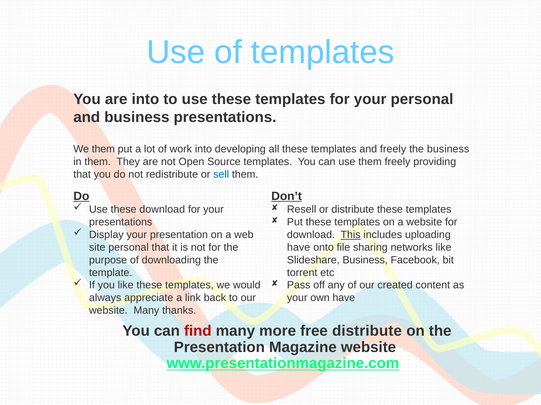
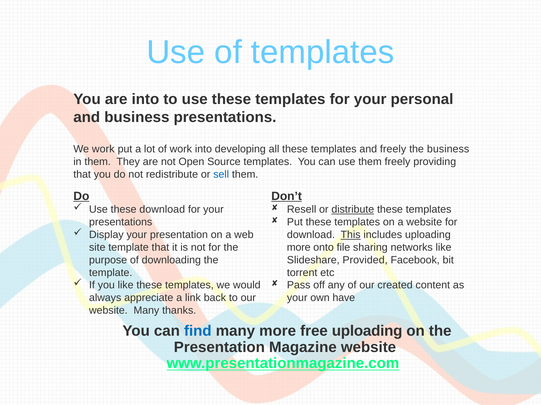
We them: them -> work (103, 149)
distribute underline: none -> present (353, 210)
site personal: personal -> template (129, 248)
have: have -> more (299, 248)
Slideshare Business: Business -> Provided (365, 260)
find colour: red -> blue (198, 332)
free distribute: distribute -> uploading (367, 332)
